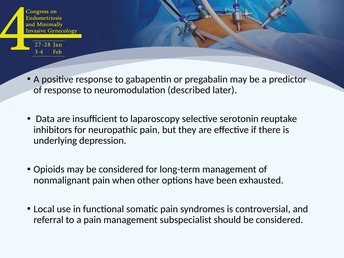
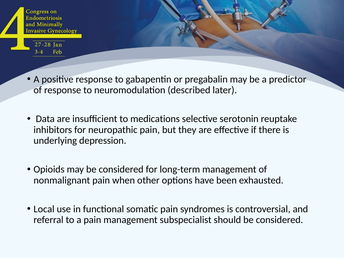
laparoscopy: laparoscopy -> medications (155, 119)
